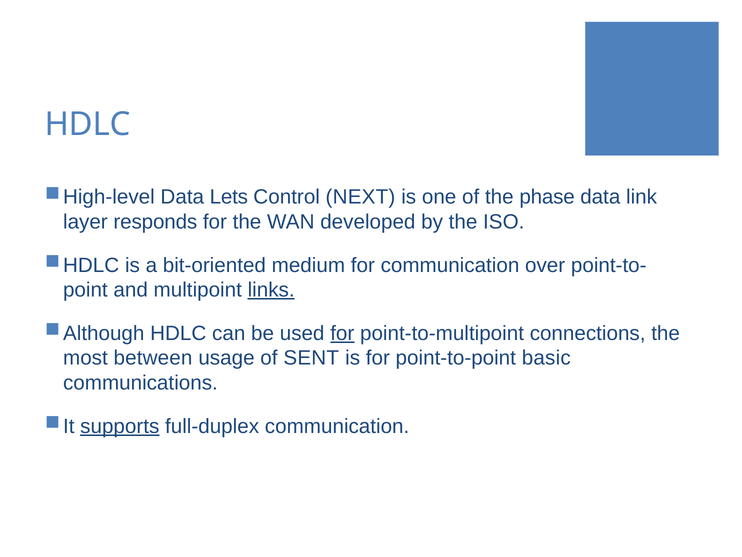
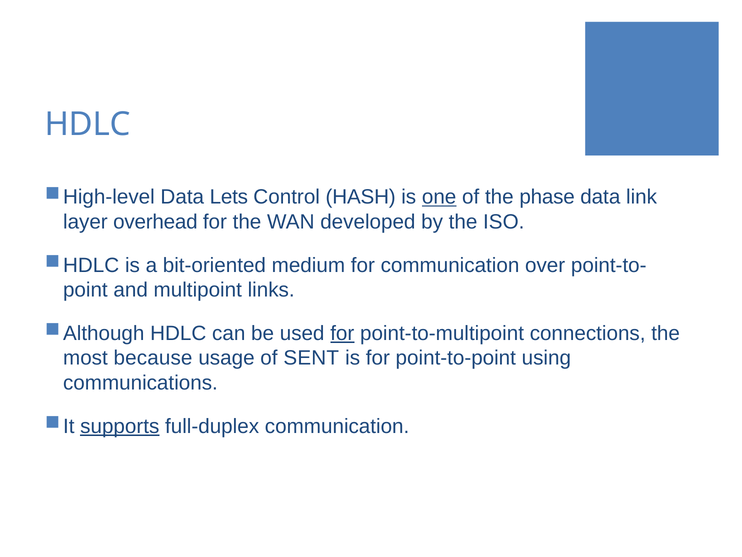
NEXT: NEXT -> HASH (361, 197)
one underline: none -> present (439, 197)
responds: responds -> overhead (155, 222)
links underline: present -> none (271, 290)
between: between -> because (153, 358)
basic: basic -> using (546, 358)
